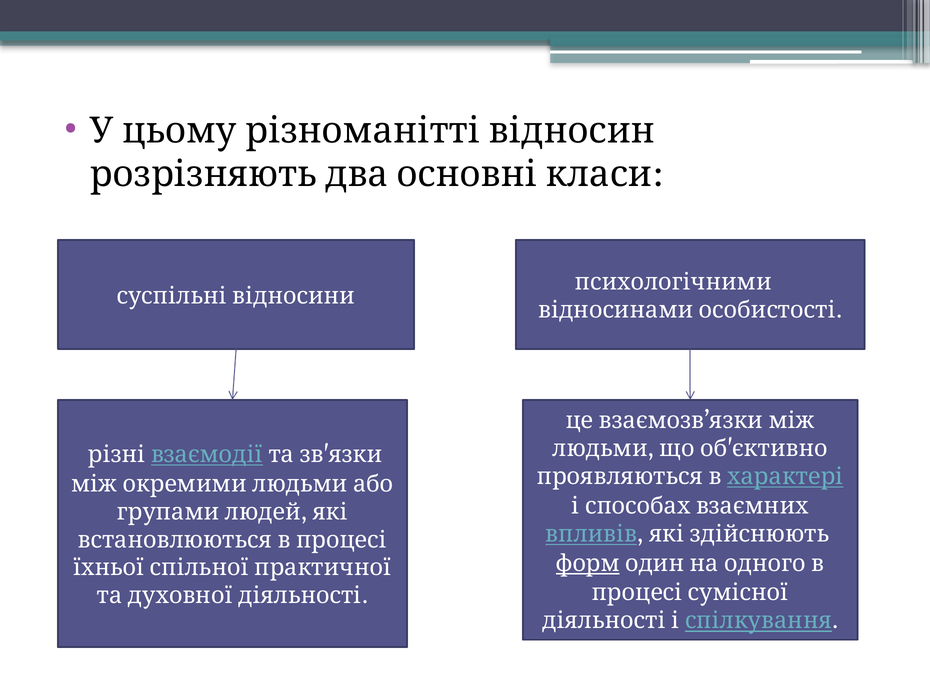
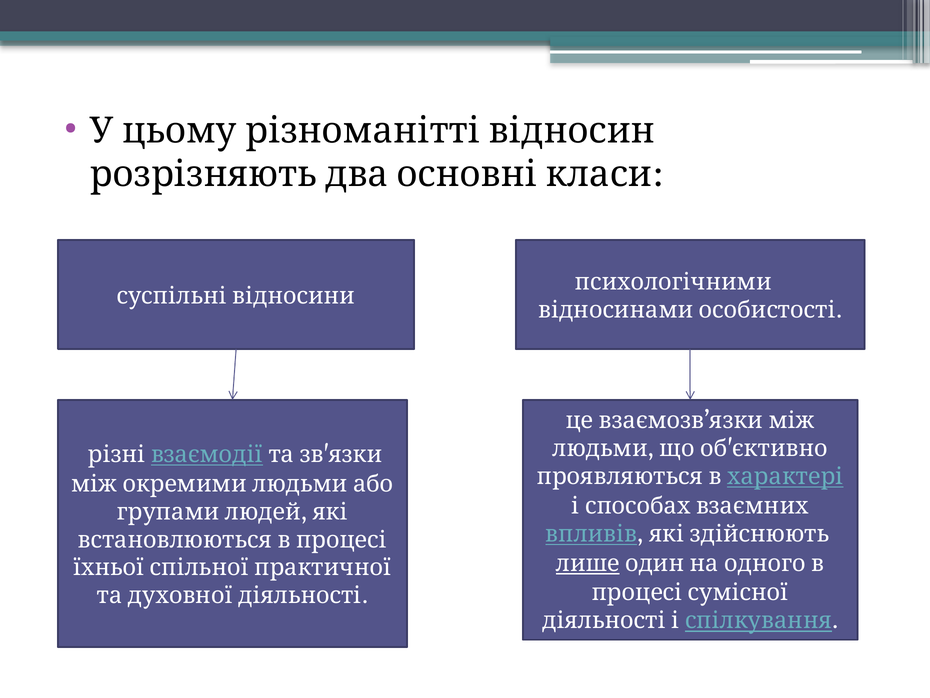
форм: форм -> лише (588, 563)
